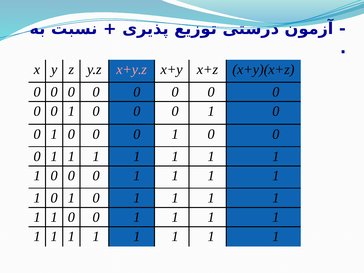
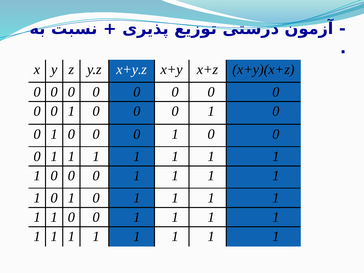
x+y.z colour: pink -> white (132, 69)
